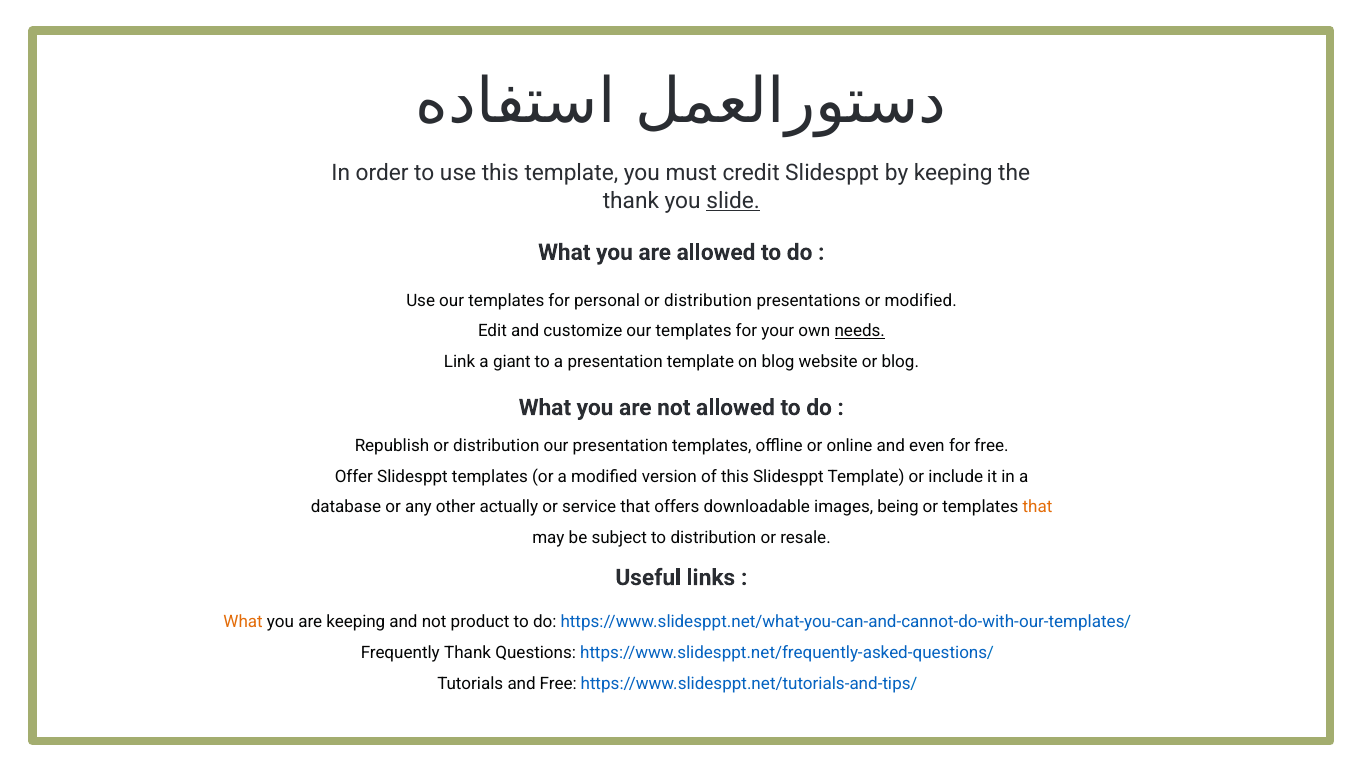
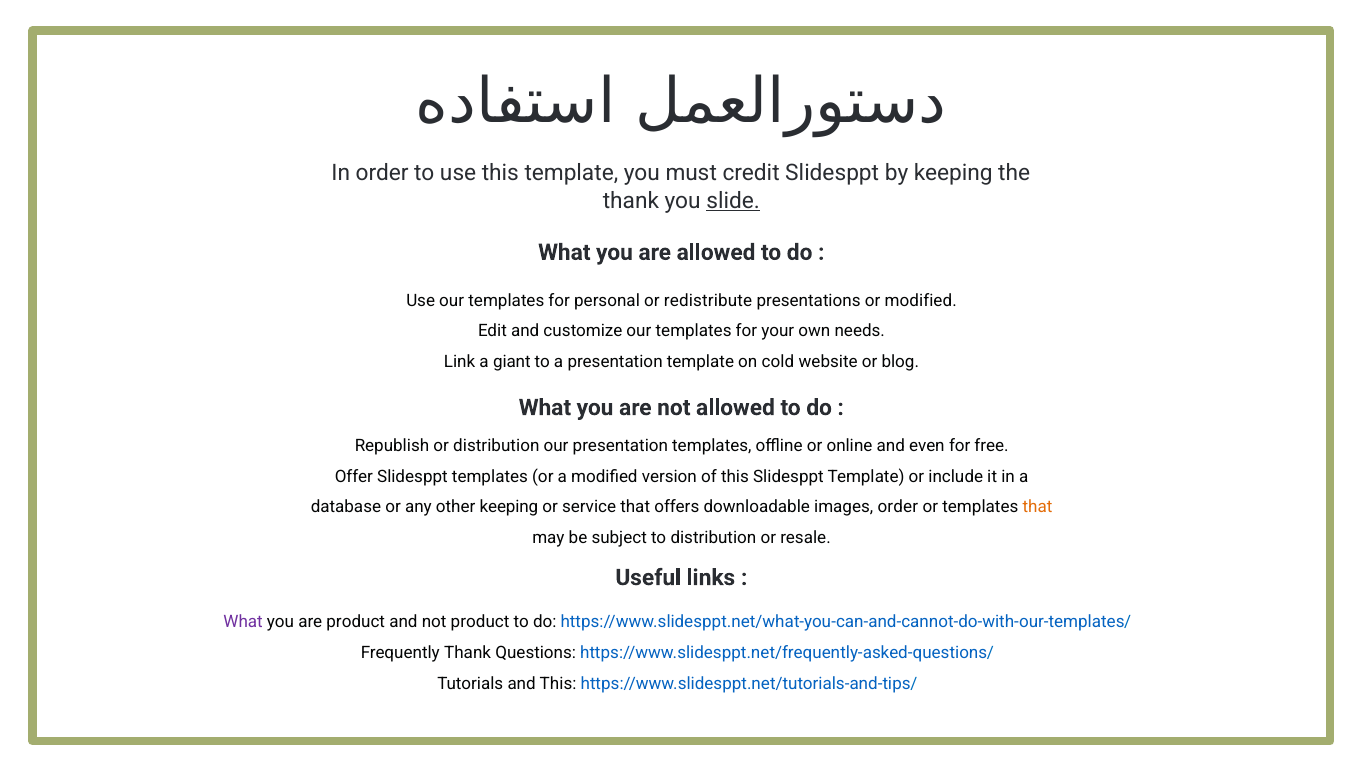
personal or distribution: distribution -> redistribute (708, 300)
needs underline: present -> none (860, 331)
on blog: blog -> cold (778, 362)
other actually: actually -> keeping (509, 507)
images being: being -> order (898, 507)
What colour: orange -> purple (243, 622)
are keeping: keeping -> product (356, 622)
and Free: Free -> This (558, 683)
